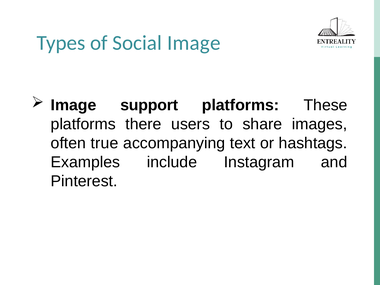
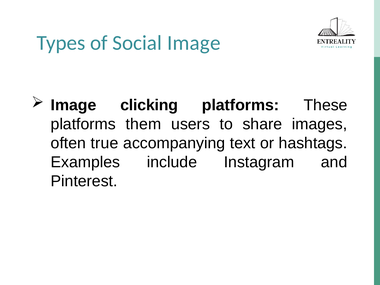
support: support -> clicking (149, 105)
there: there -> them (143, 124)
